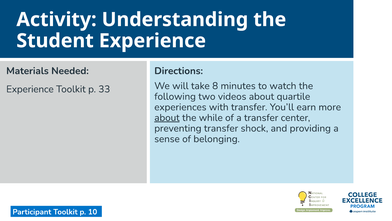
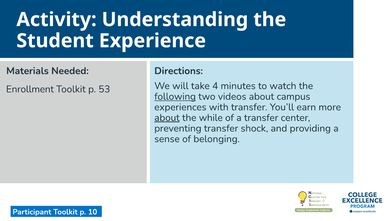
8: 8 -> 4 (215, 86)
Experience: Experience -> Enrollment (30, 89)
33: 33 -> 53 (104, 89)
following underline: none -> present (175, 96)
quartile: quartile -> campus (293, 96)
